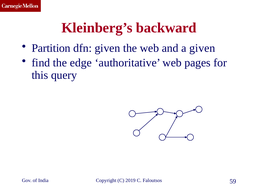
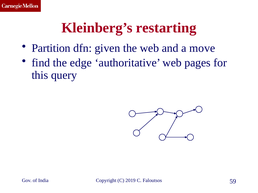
backward: backward -> restarting (166, 28)
a given: given -> move (202, 48)
